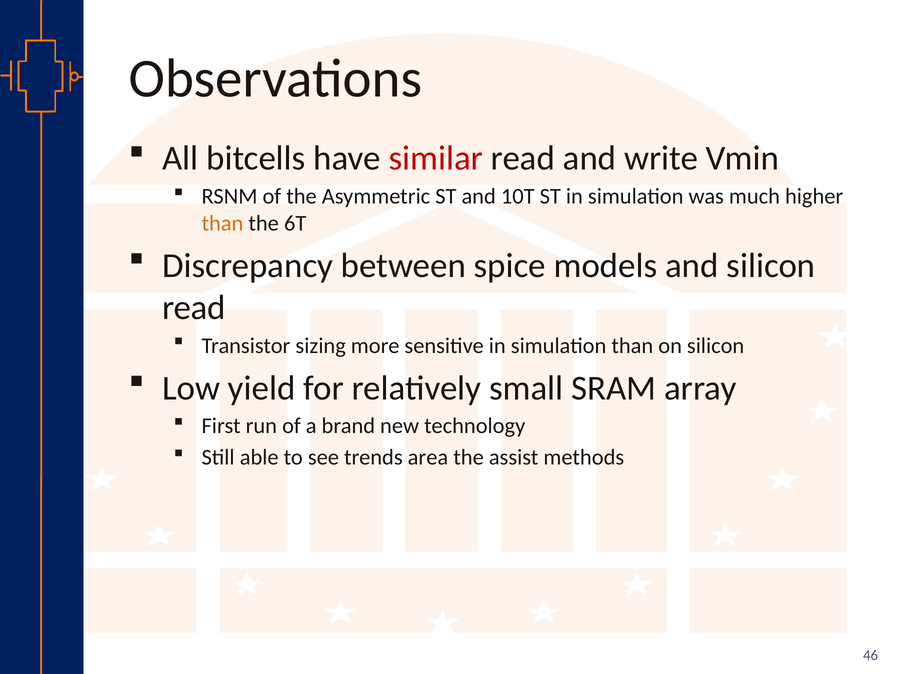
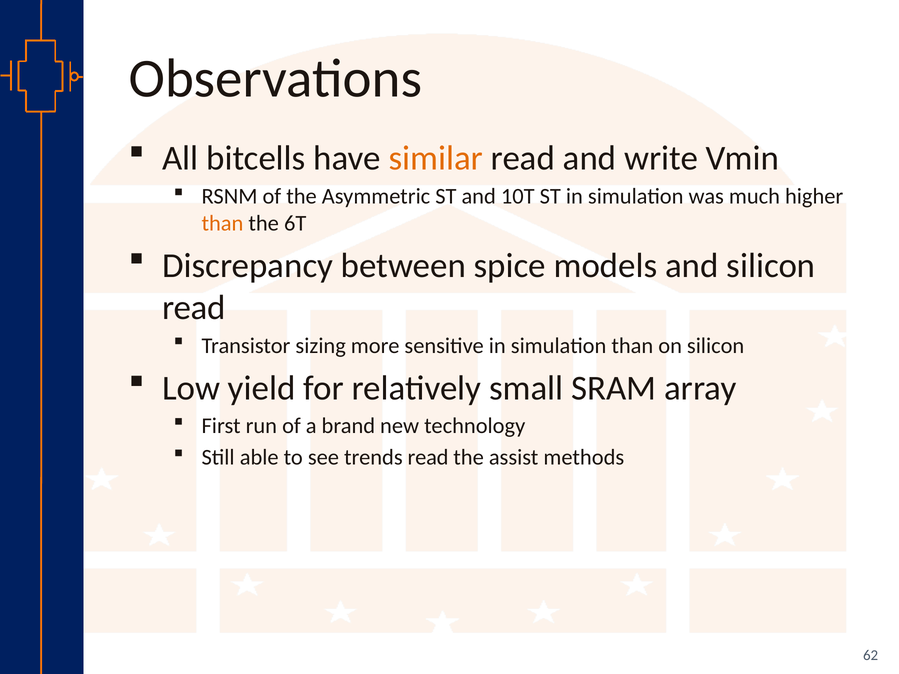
similar colour: red -> orange (436, 158)
trends area: area -> read (428, 458)
46: 46 -> 62 (871, 656)
